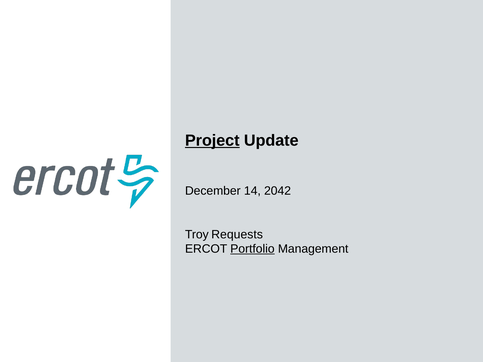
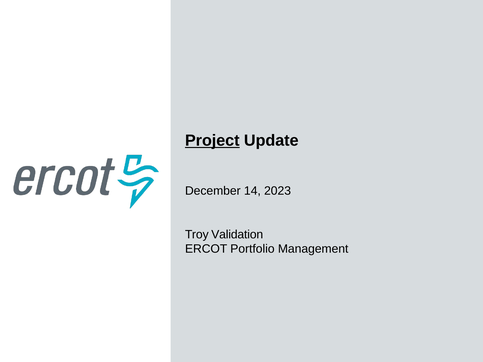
2042: 2042 -> 2023 (278, 191)
Requests: Requests -> Validation (237, 235)
Portfolio underline: present -> none (252, 249)
